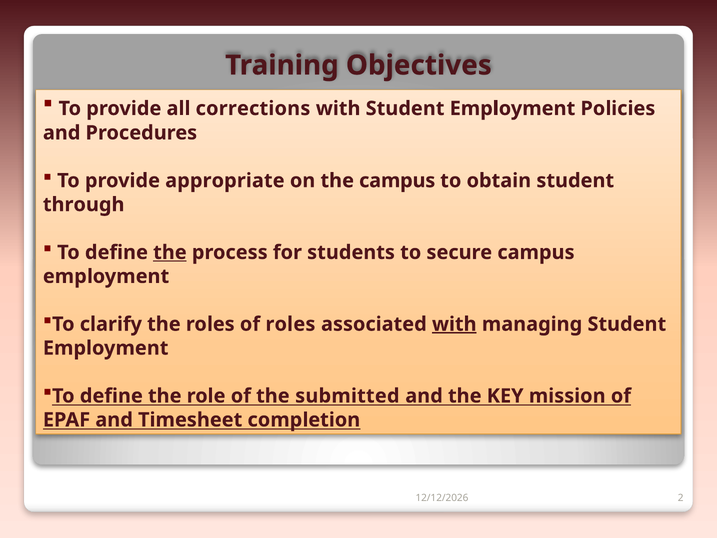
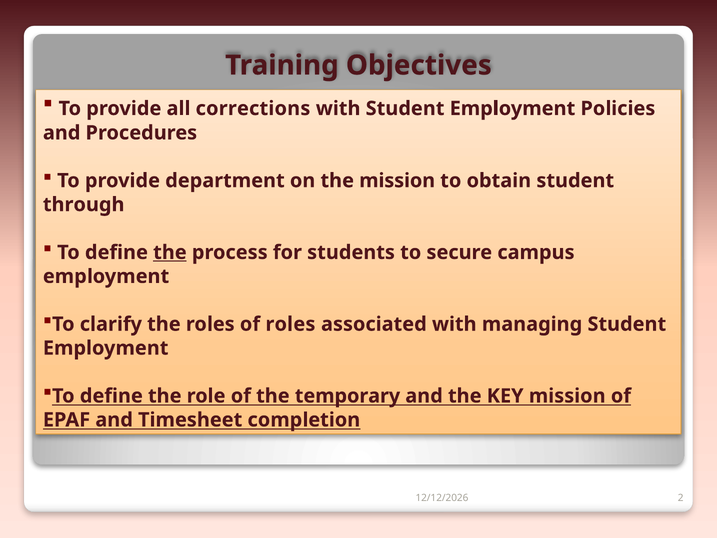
appropriate: appropriate -> department (225, 181)
the campus: campus -> mission (397, 181)
with underline: present -> none (454, 324)
submitted: submitted -> temporary (348, 396)
